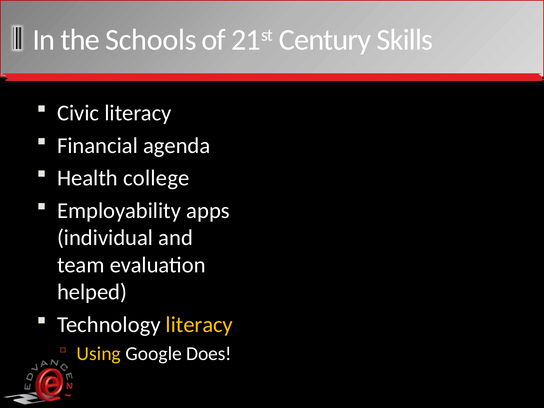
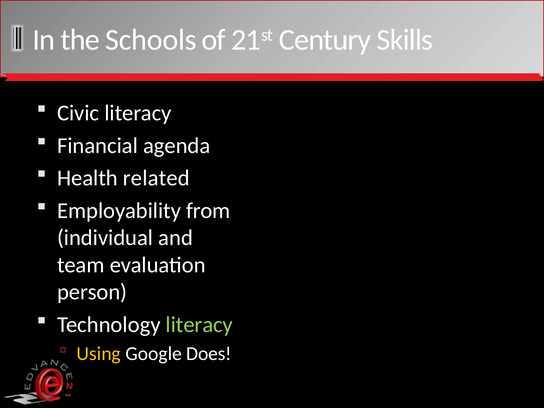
college: college -> related (156, 178)
apps: apps -> from (208, 211)
helped: helped -> person (92, 292)
literacy colour: yellow -> light green (199, 325)
